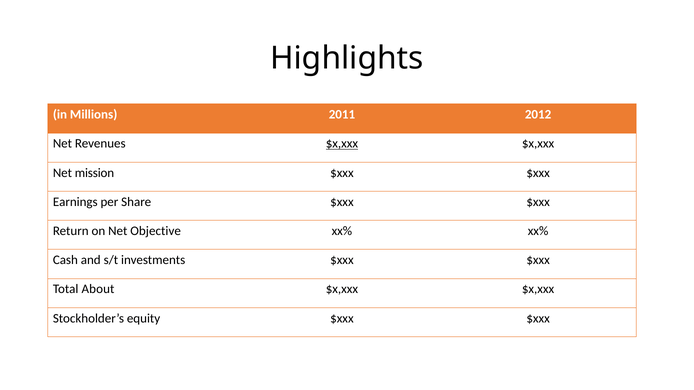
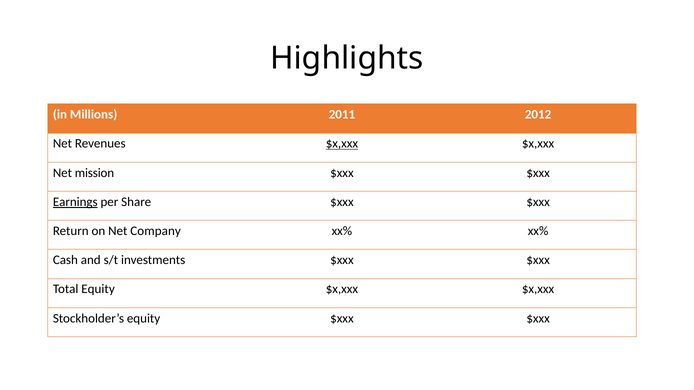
Earnings underline: none -> present (75, 202)
Objective: Objective -> Company (156, 231)
Total About: About -> Equity (98, 289)
